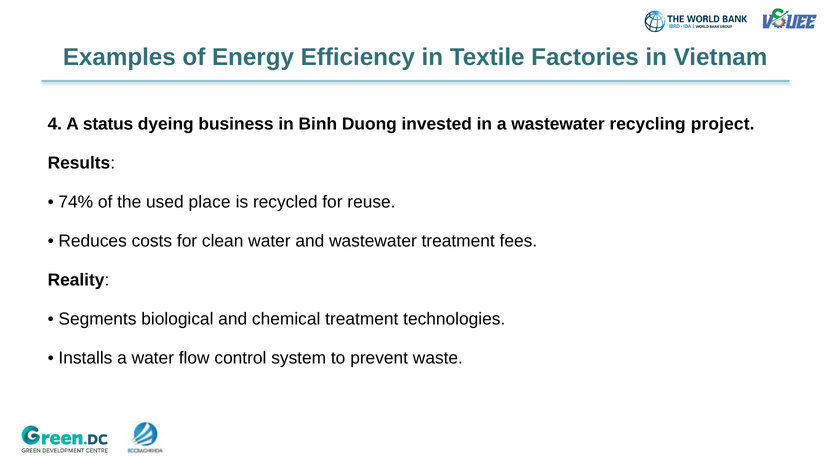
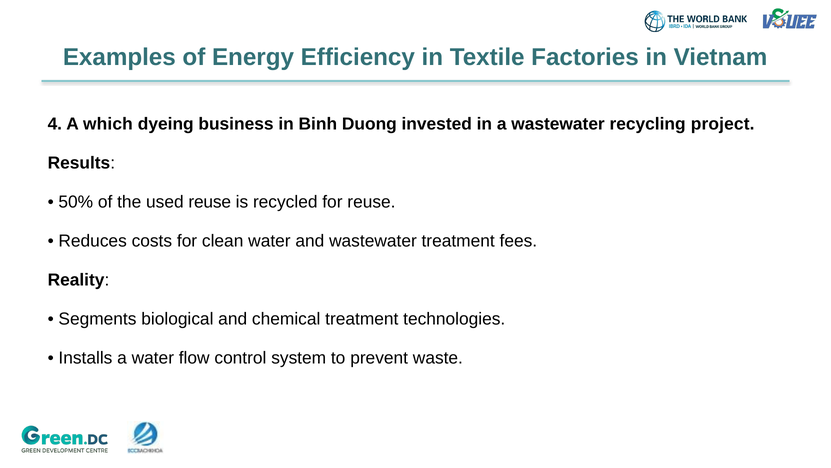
status: status -> which (108, 124)
74%: 74% -> 50% (76, 202)
used place: place -> reuse (210, 202)
